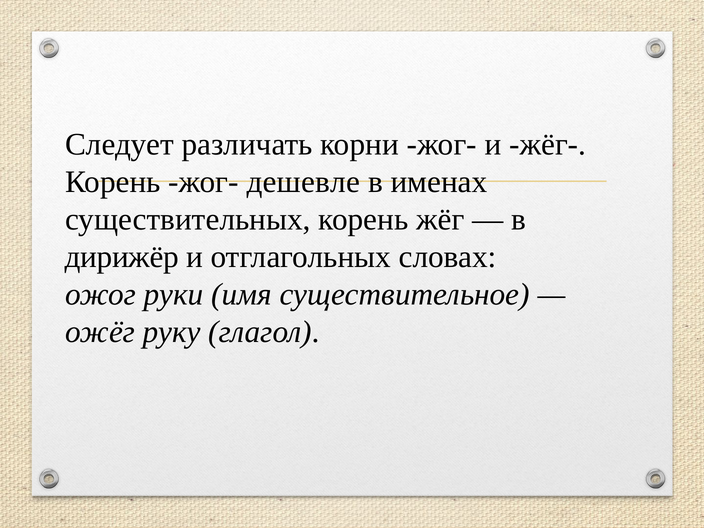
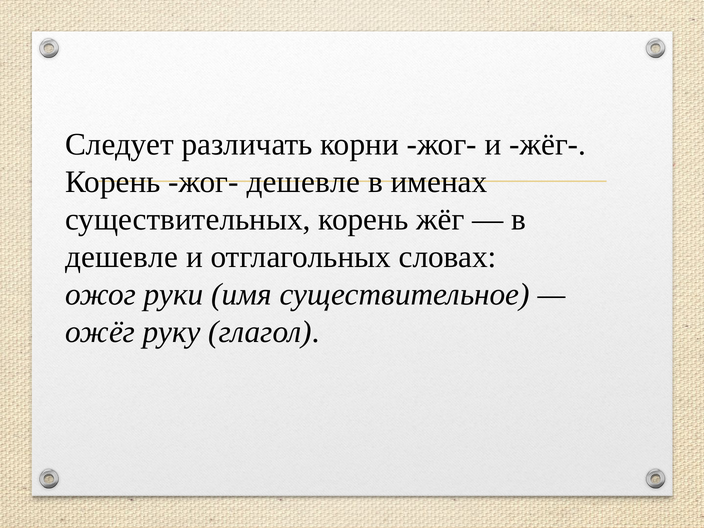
дирижёр: дирижёр -> дешевле (122, 257)
